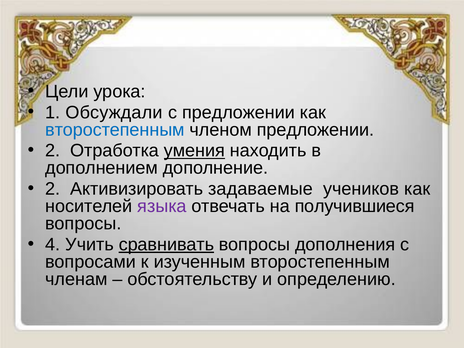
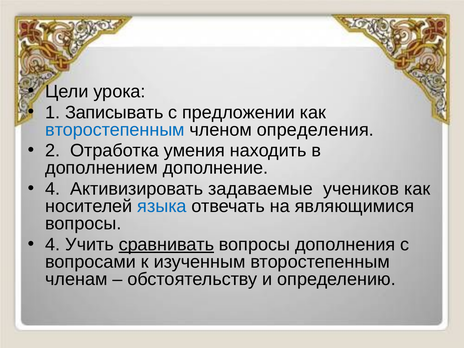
Обсуждали: Обсуждали -> Записывать (114, 112)
членом предложении: предложении -> определения (315, 130)
умения underline: present -> none (194, 151)
2: 2 -> 4 (53, 189)
языка colour: purple -> blue (162, 206)
получившиеся: получившиеся -> являющимися (354, 206)
